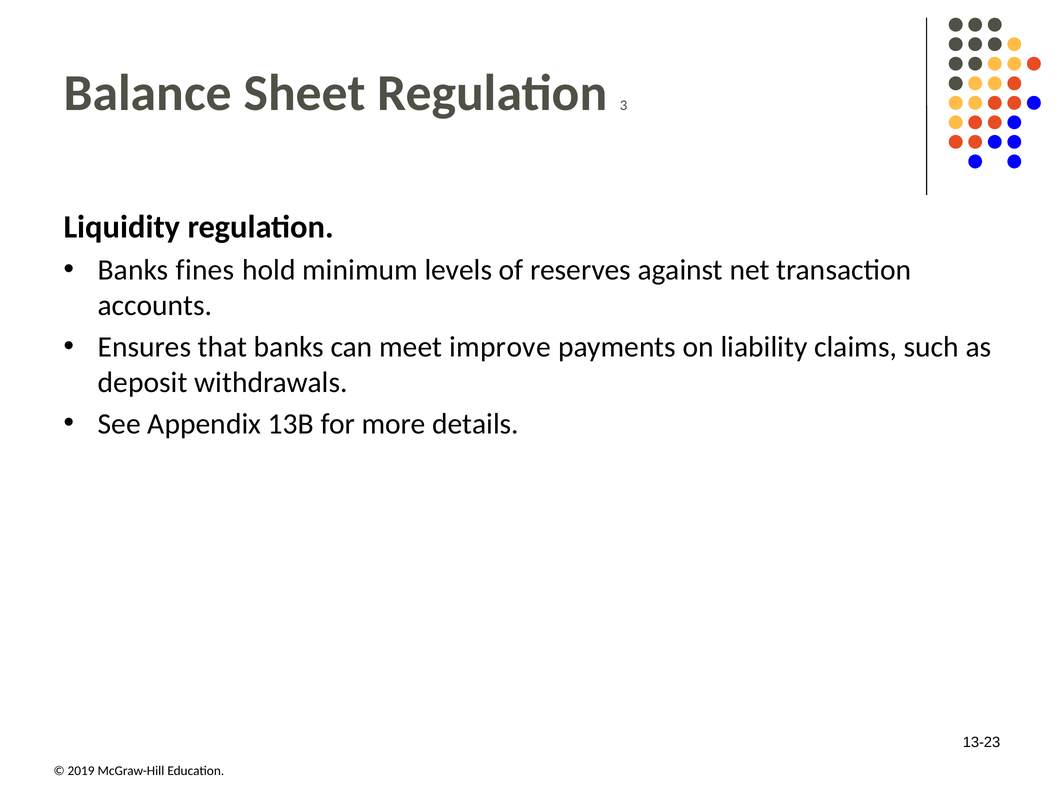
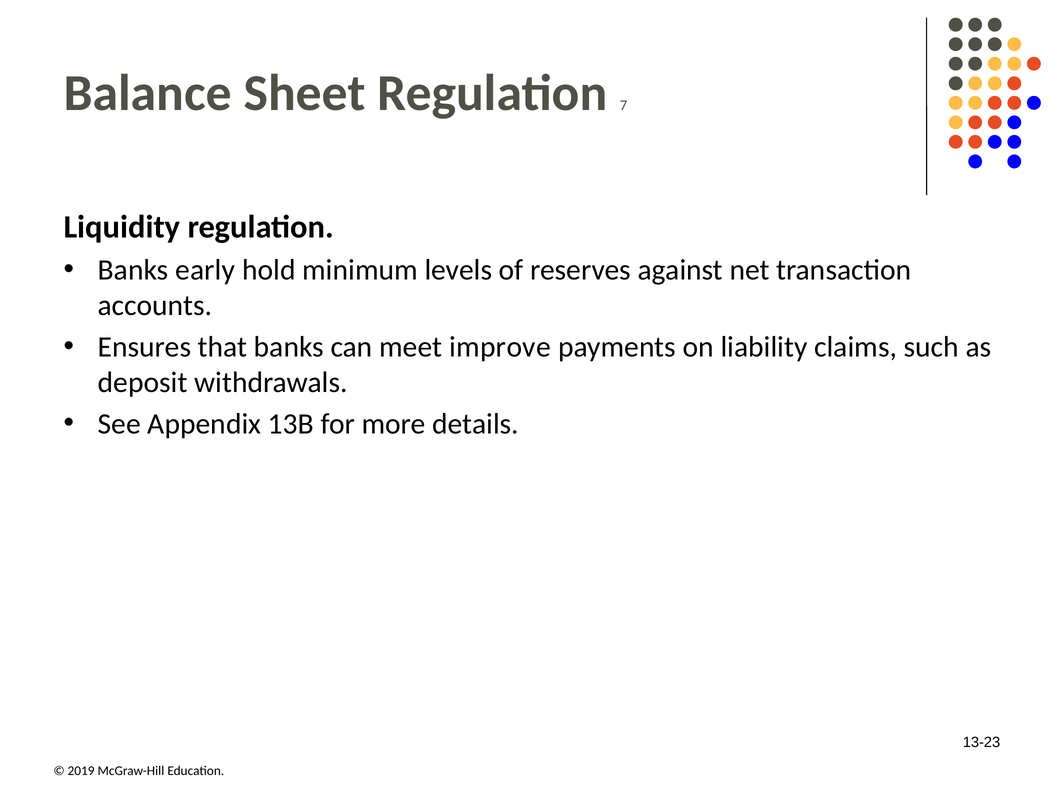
3: 3 -> 7 (624, 105)
fines: fines -> early (205, 270)
